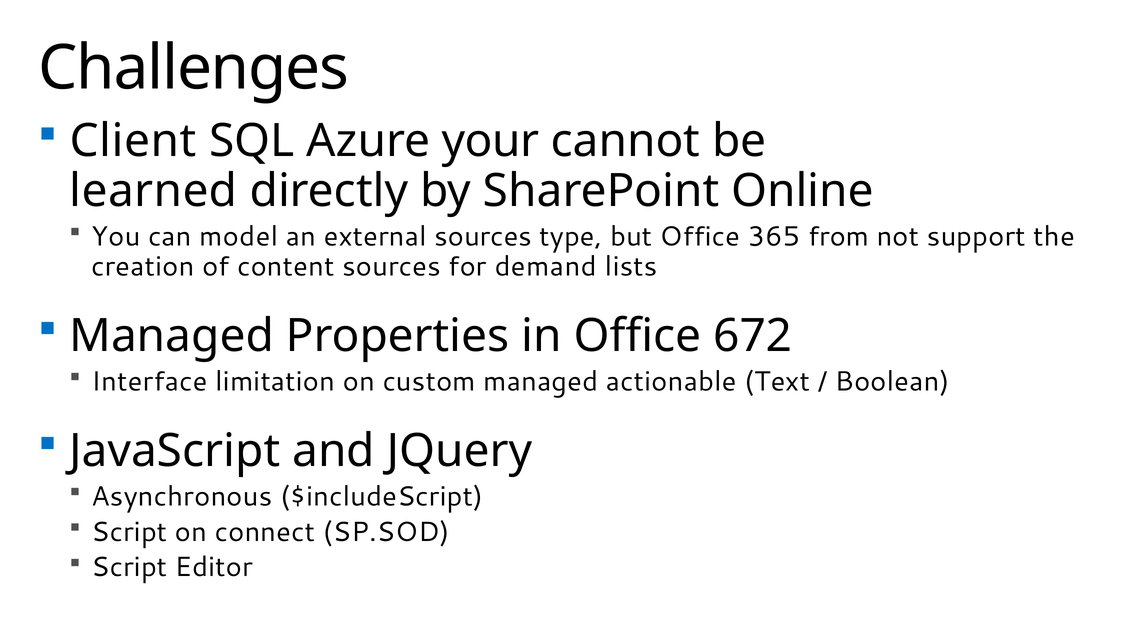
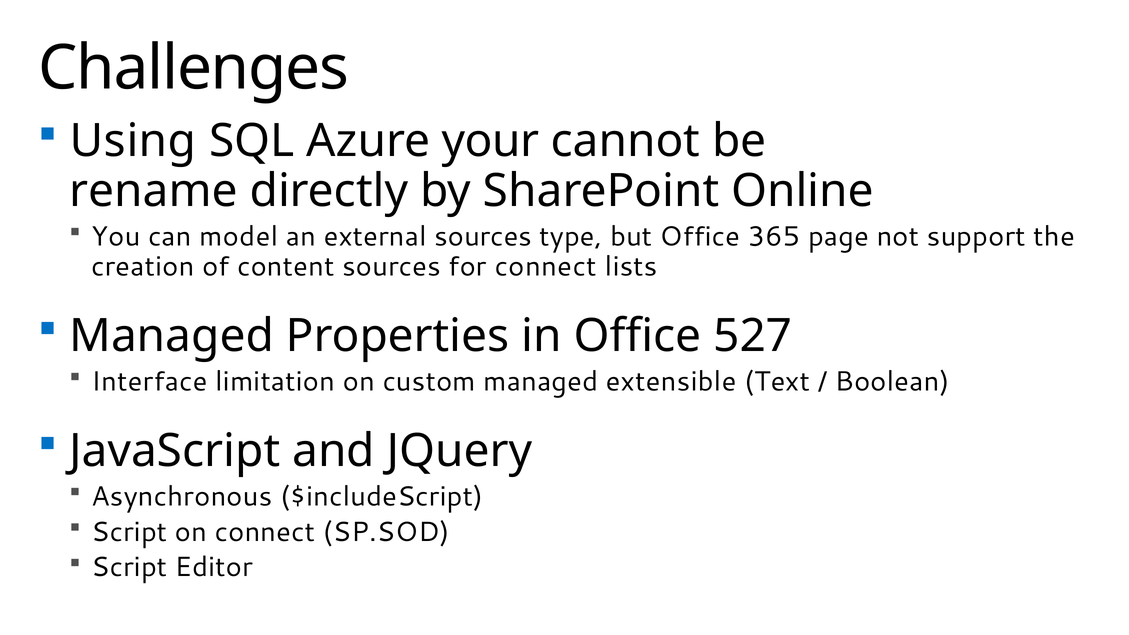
Client: Client -> Using (133, 141)
learned: learned -> rename (154, 191)
from: from -> page (839, 237)
for demand: demand -> connect (546, 266)
672: 672 -> 527 (753, 336)
actionable: actionable -> extensible (671, 381)
